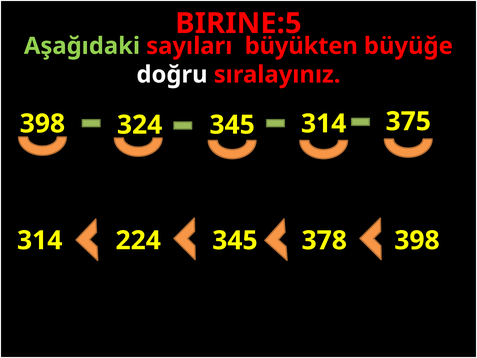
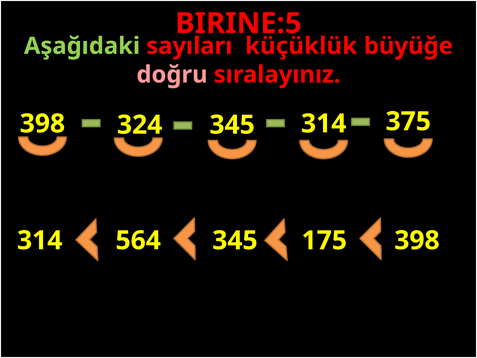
büyükten: büyükten -> küçüklük (301, 46)
doğru colour: white -> pink (172, 75)
224: 224 -> 564 (138, 240)
378: 378 -> 175 (324, 240)
